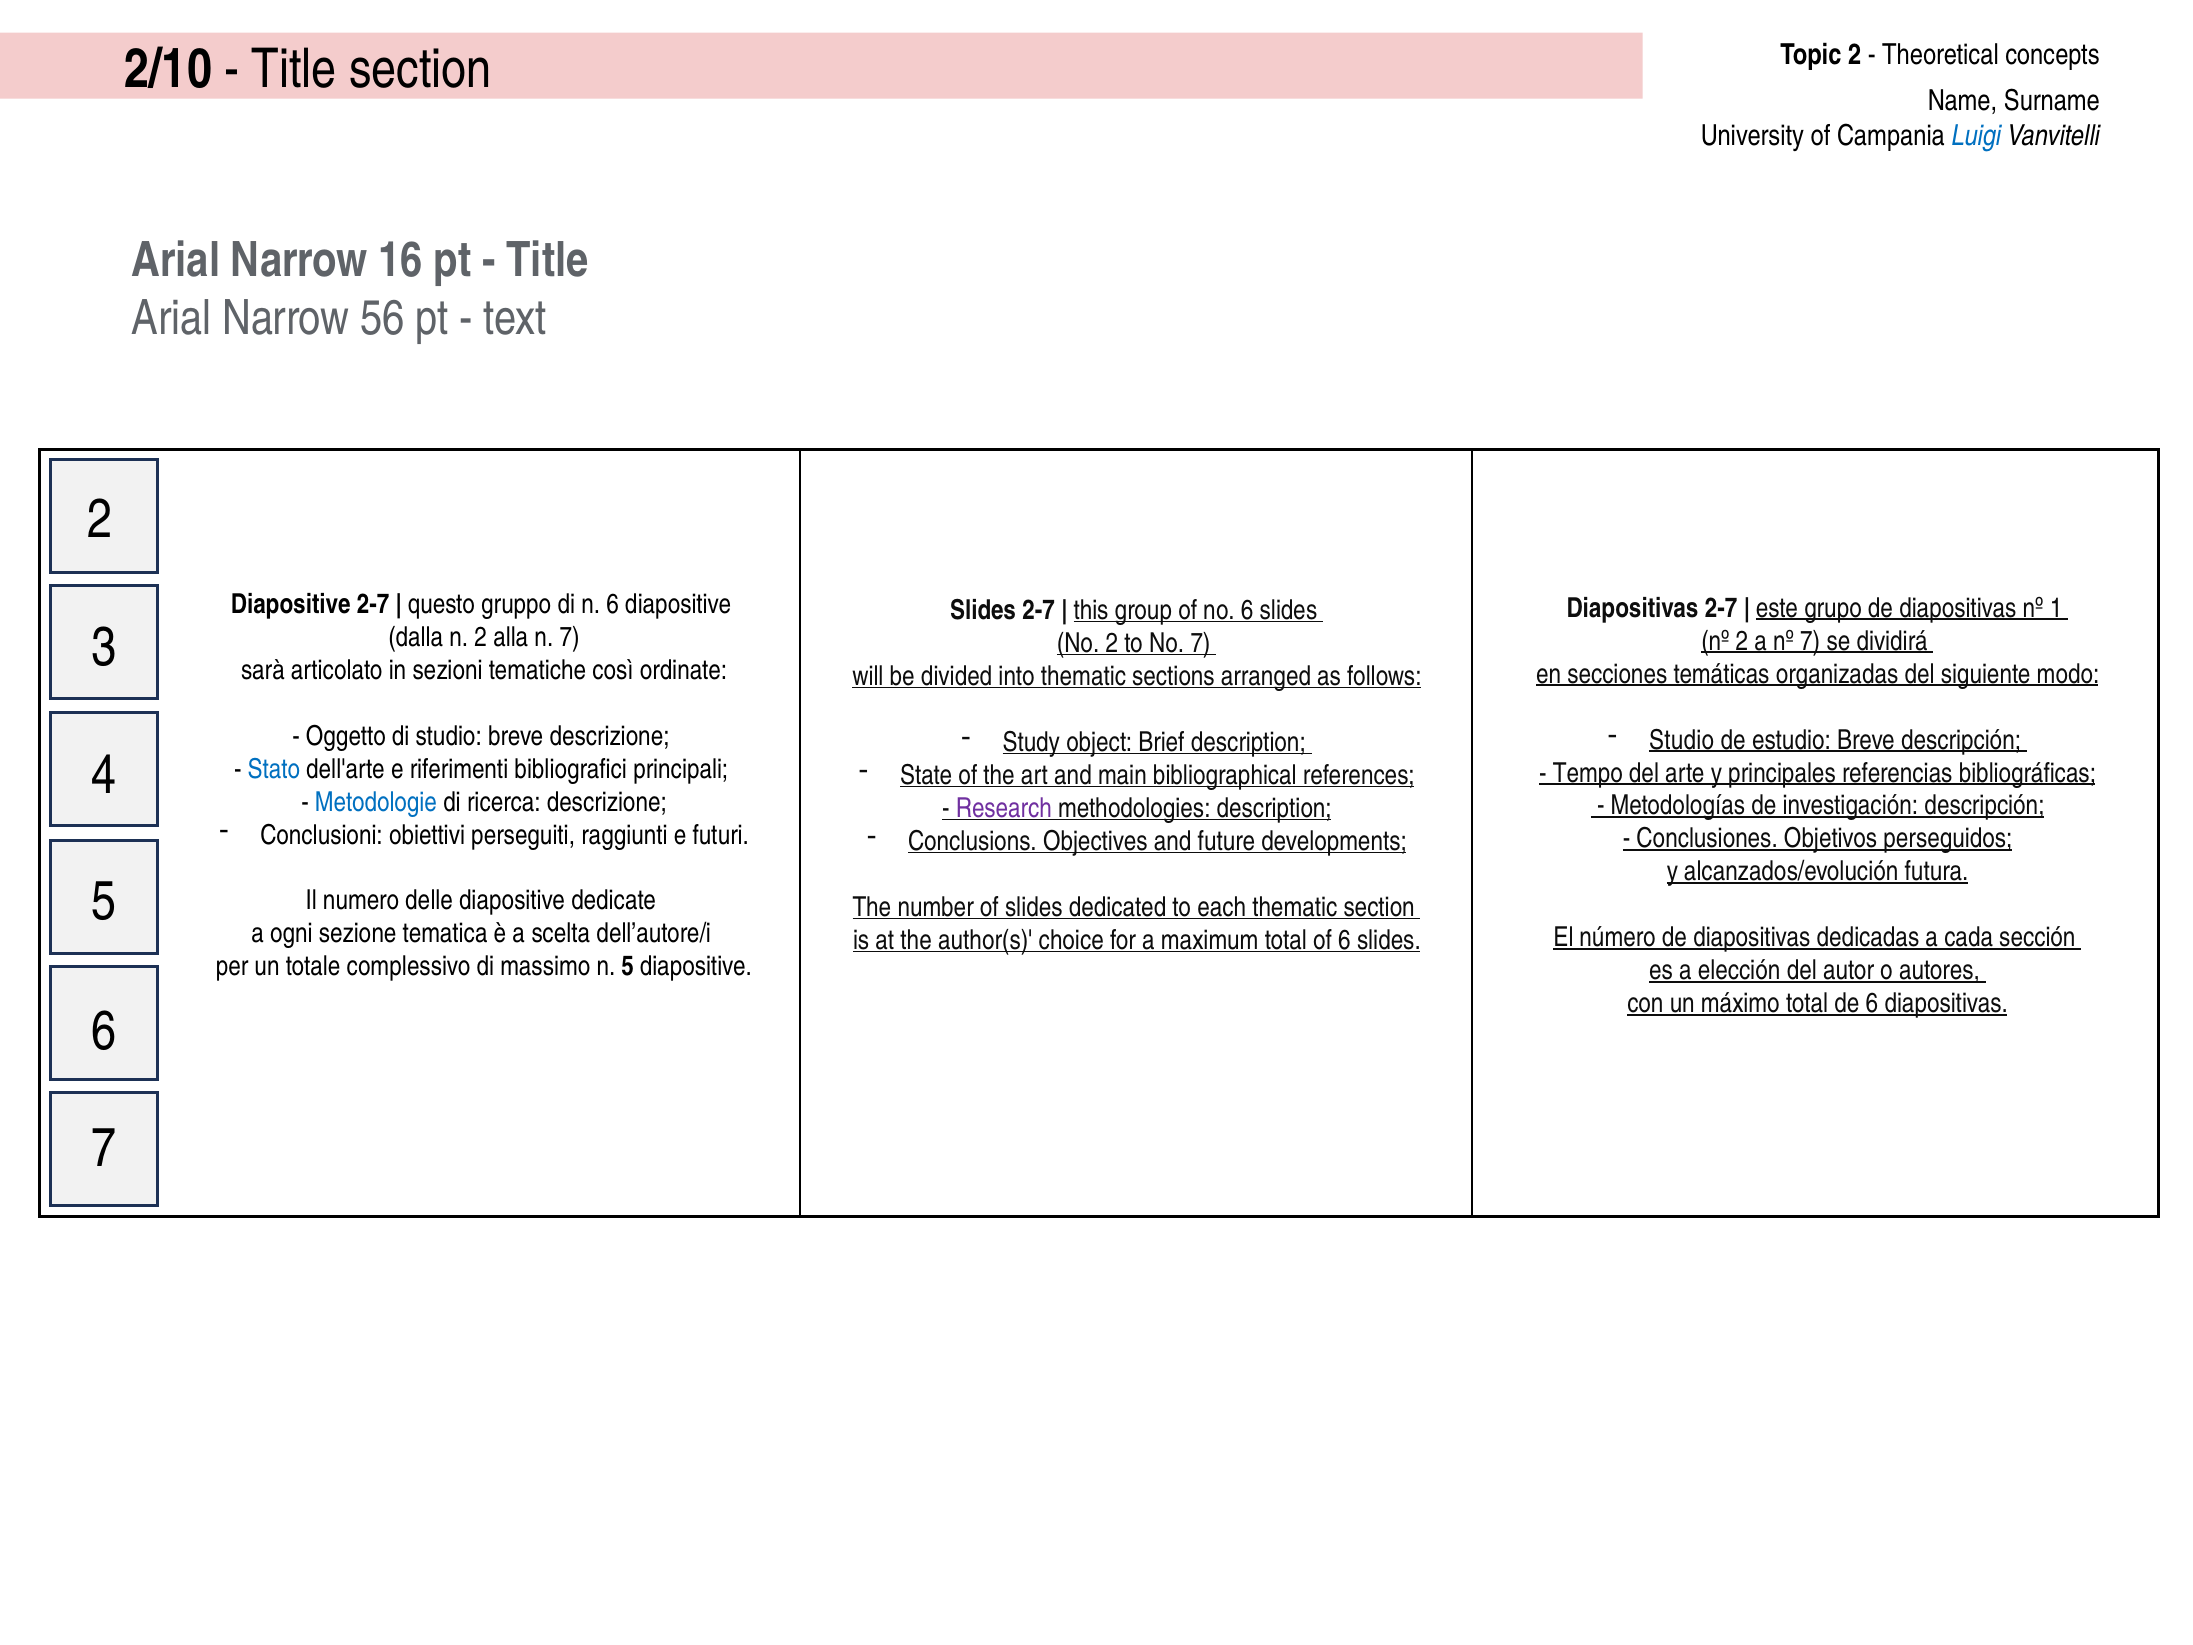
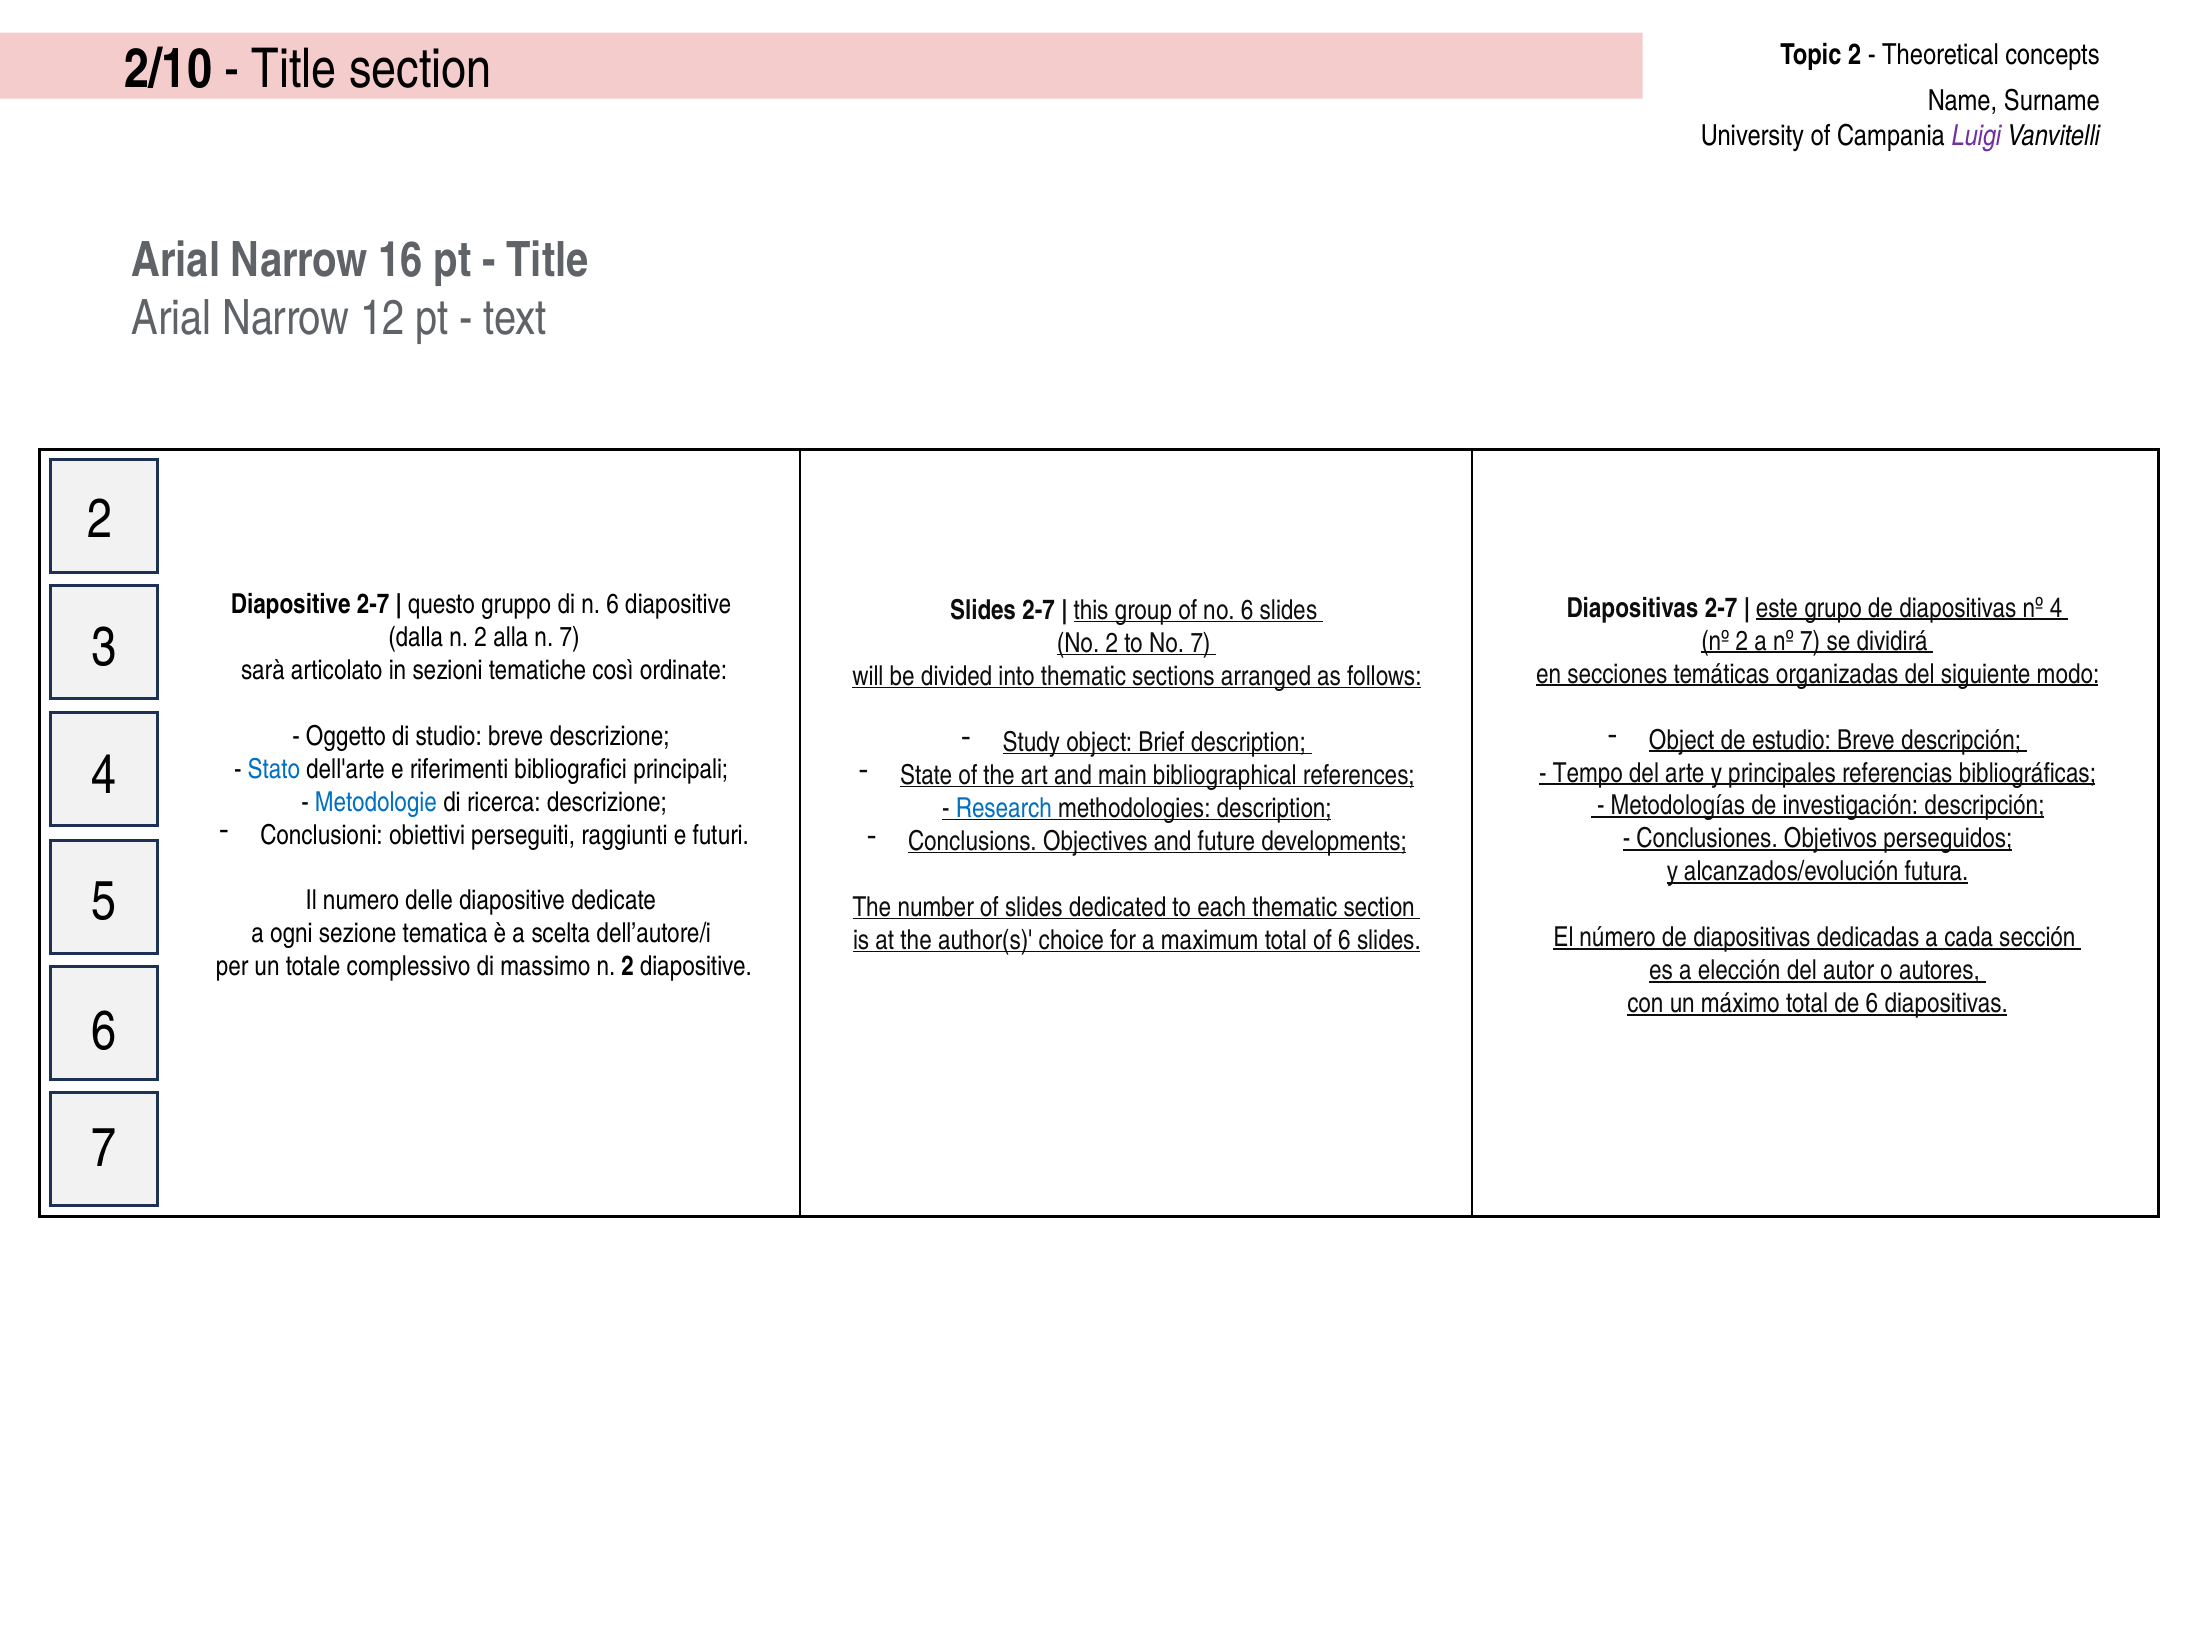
Luigi colour: blue -> purple (1976, 136)
56: 56 -> 12 (382, 319)
nº 1: 1 -> 4 (2056, 608)
Studio: Studio -> Object (1682, 740)
Research colour: purple -> blue (1004, 808)
massimo n 5: 5 -> 2 (628, 967)
